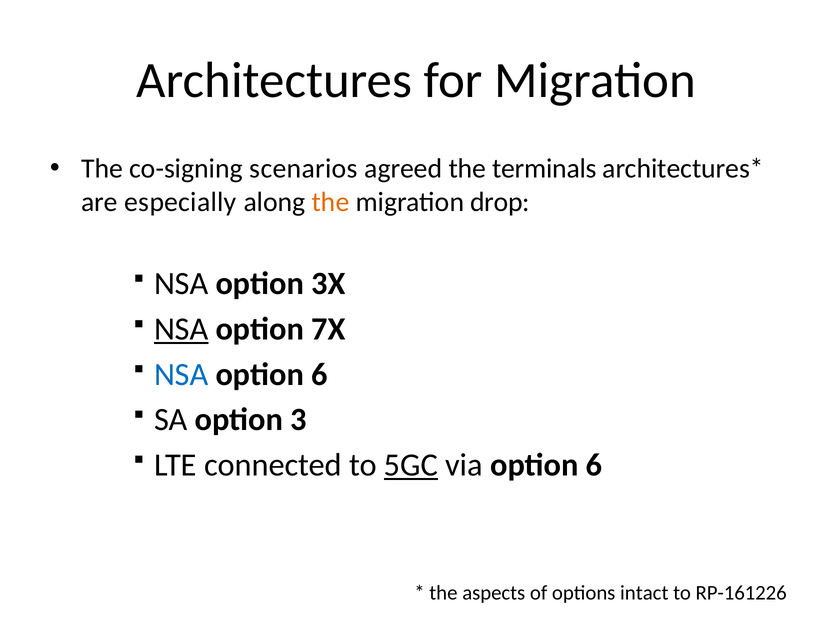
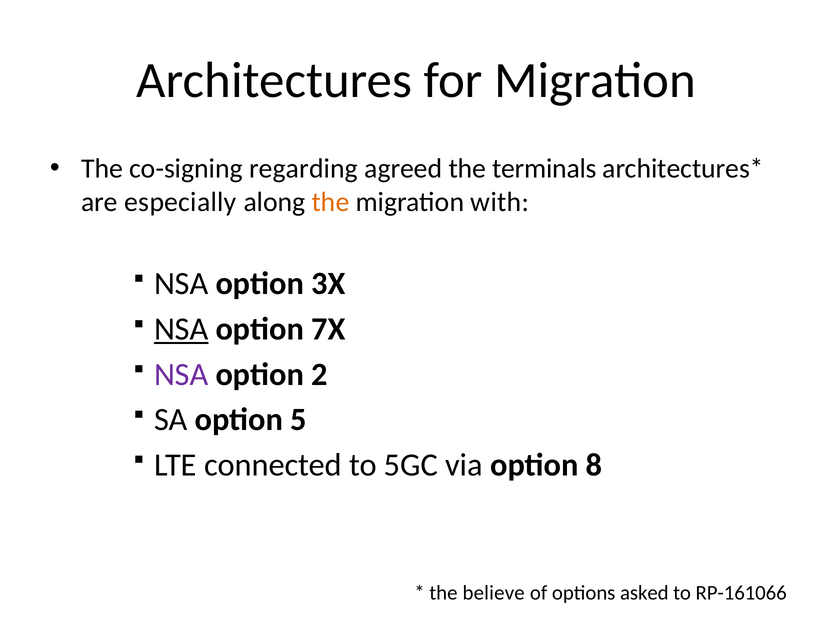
scenarios: scenarios -> regarding (304, 169)
drop: drop -> with (500, 202)
NSA colour: blue -> purple (181, 374)
6: 6 -> 2 (319, 374)
3: 3 -> 5 (298, 419)
5GC underline: present -> none (411, 465)
via option 6: 6 -> 8 (594, 465)
aspects: aspects -> believe (494, 593)
intact: intact -> asked (644, 593)
RP-161226: RP-161226 -> RP-161066 (741, 593)
